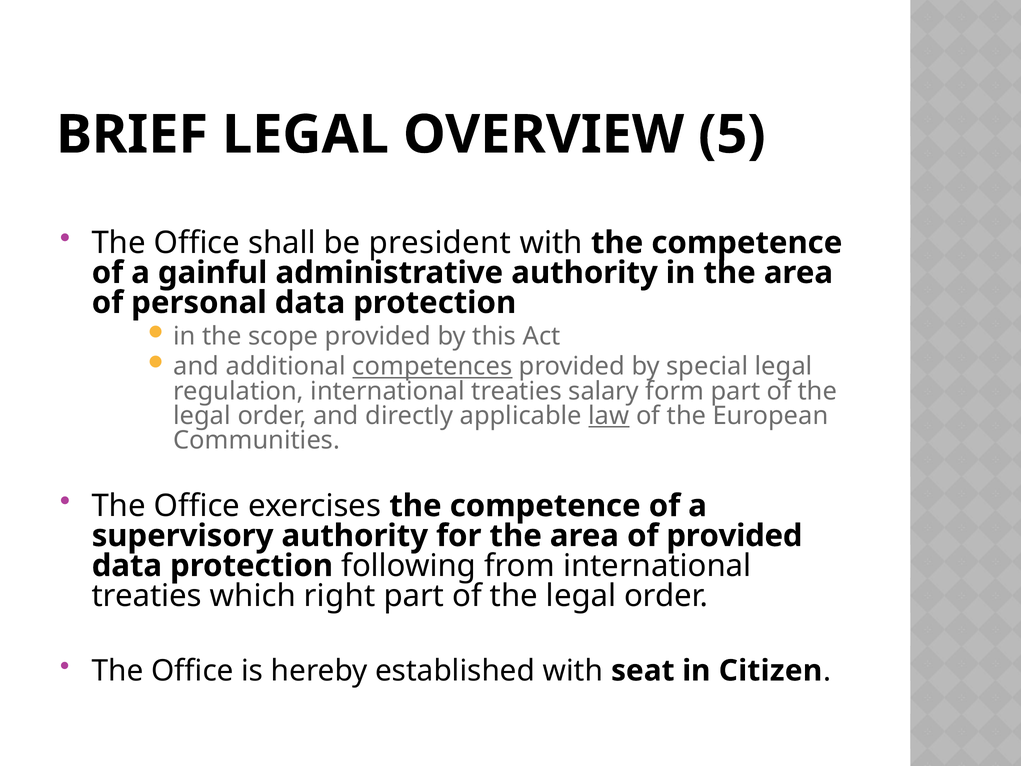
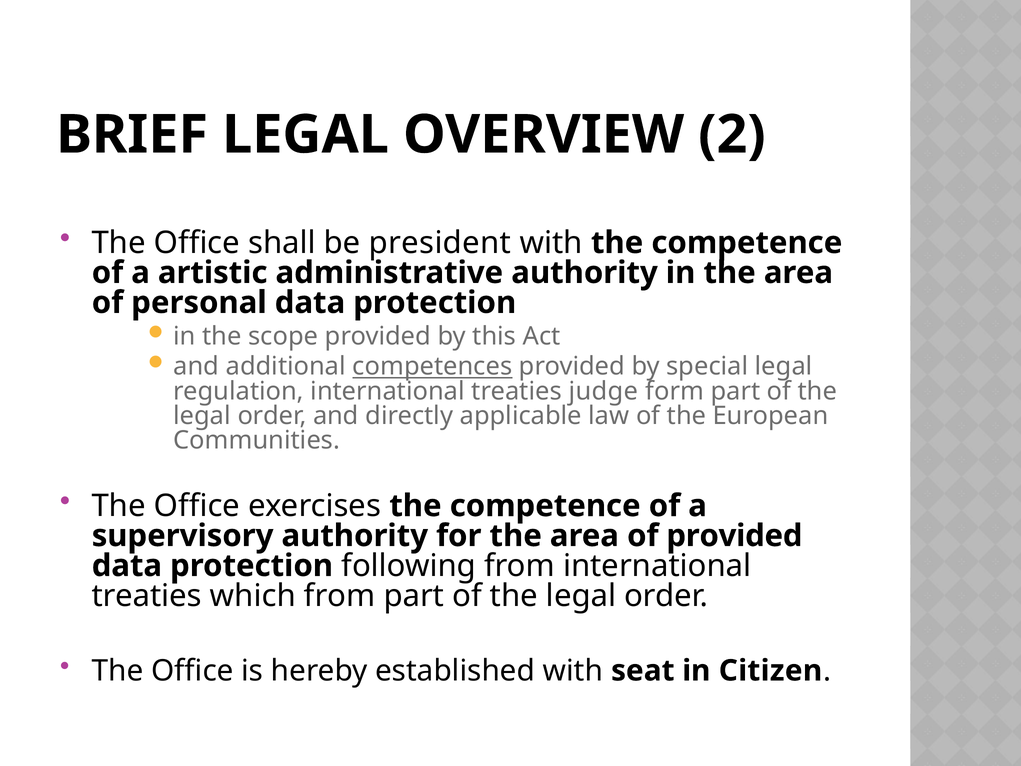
5: 5 -> 2 (732, 135)
gainful: gainful -> artistic (213, 273)
salary: salary -> judge (603, 391)
law underline: present -> none (609, 415)
which right: right -> from (340, 596)
